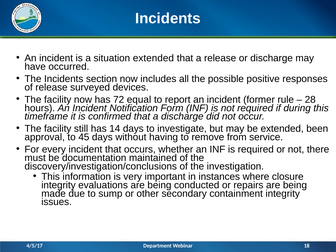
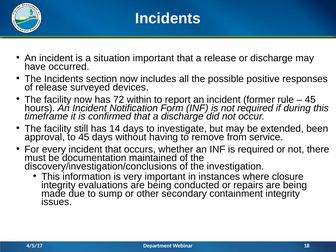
situation extended: extended -> important (153, 58)
equal: equal -> within (139, 100)
28: 28 -> 45 (310, 100)
